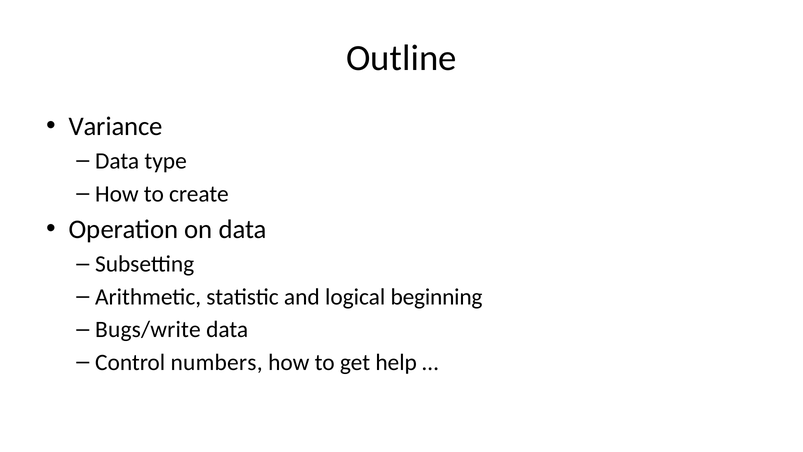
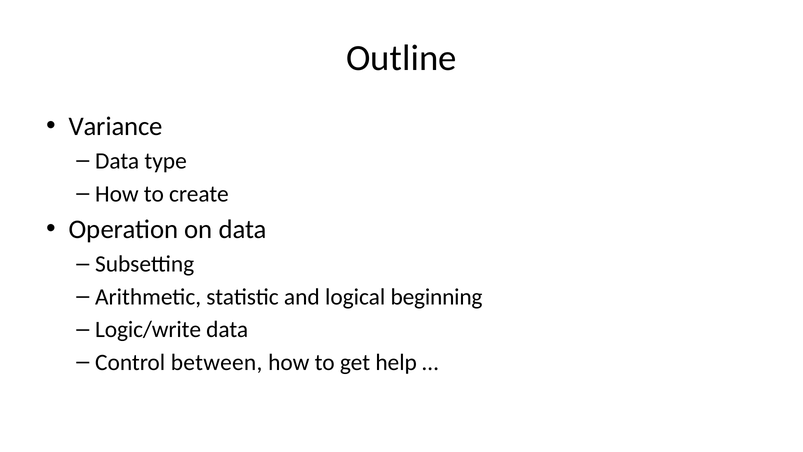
Bugs/write: Bugs/write -> Logic/write (148, 329)
numbers: numbers -> between (217, 362)
